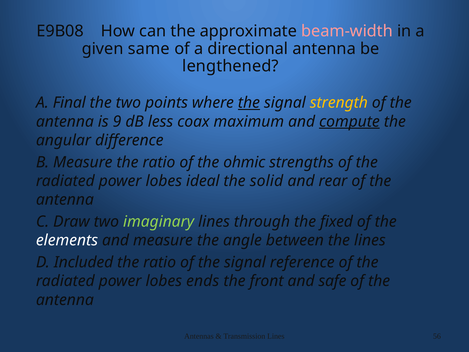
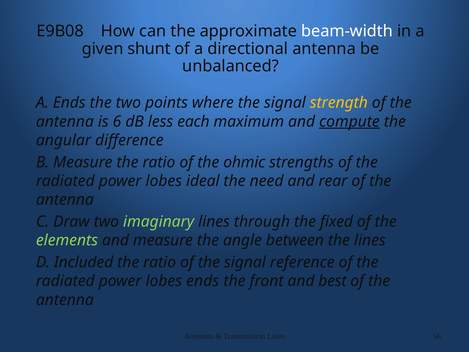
beam-width colour: pink -> white (347, 31)
same: same -> shunt (149, 49)
lengthened: lengthened -> unbalanced (231, 66)
A Final: Final -> Ends (69, 103)
the underline: present -> none (249, 103)
9: 9 -> 6 (117, 121)
coax: coax -> each (193, 121)
solid: solid -> need (267, 181)
elements colour: white -> light green (67, 240)
safe: safe -> best (332, 281)
